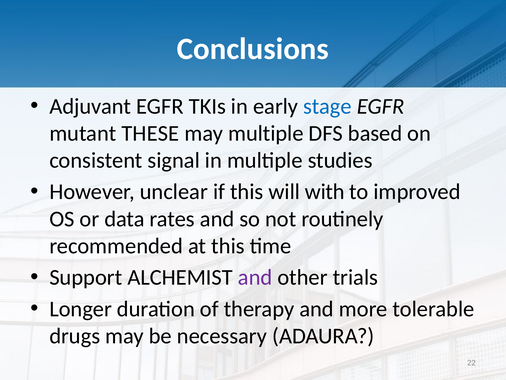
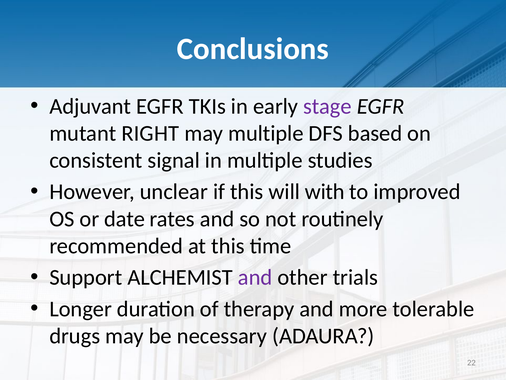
stage colour: blue -> purple (327, 106)
THESE: THESE -> RIGHT (150, 133)
data: data -> date (125, 219)
